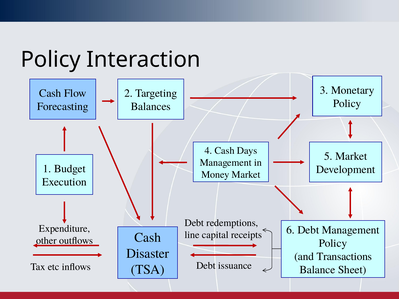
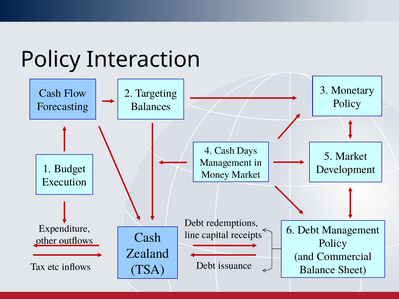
Disaster: Disaster -> Zealand (148, 254)
Transactions: Transactions -> Commercial (344, 257)
